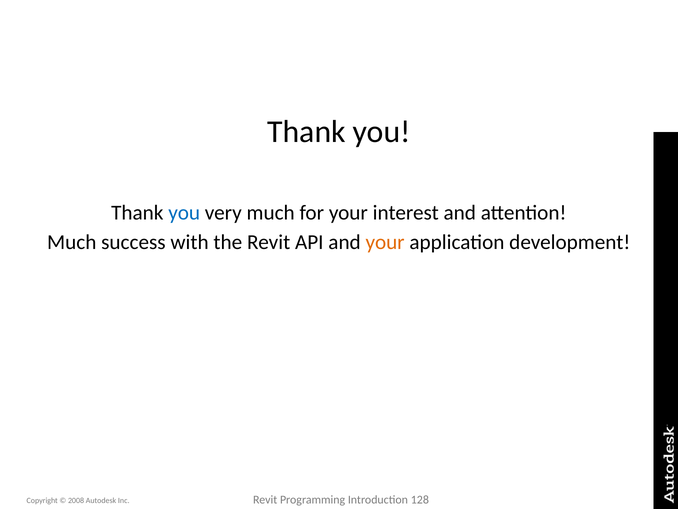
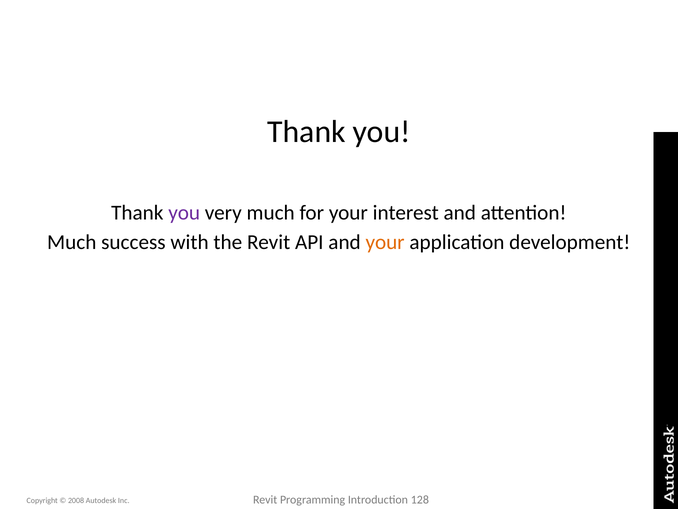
you colour: blue -> purple (184, 213)
